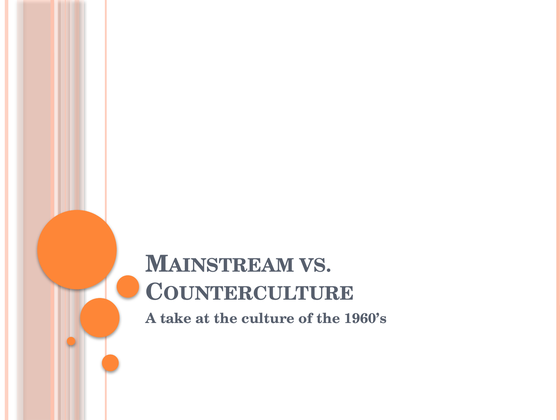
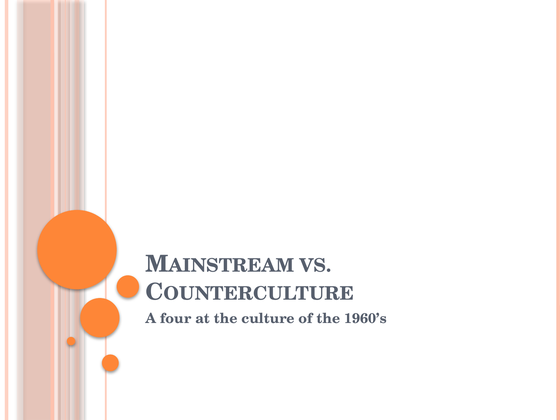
take: take -> four (176, 319)
